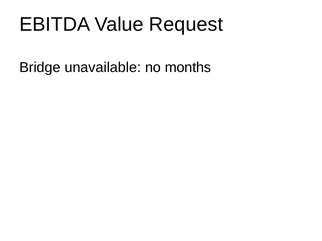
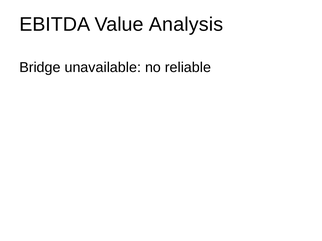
Request: Request -> Analysis (186, 24)
months: months -> reliable (188, 68)
